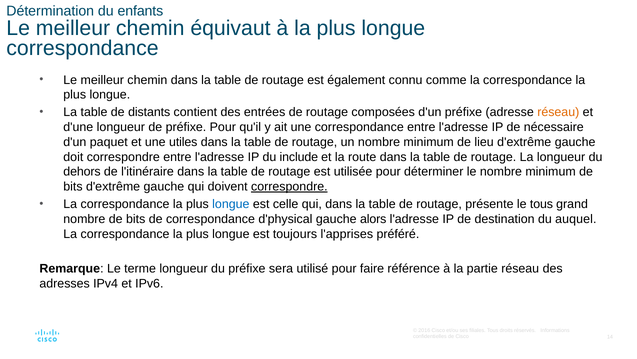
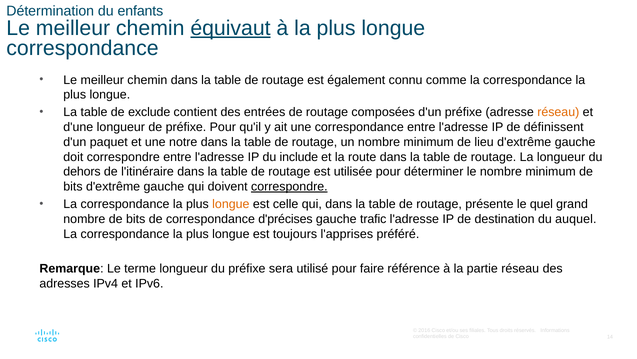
équivaut underline: none -> present (230, 28)
distants: distants -> exclude (149, 112)
nécessaire: nécessaire -> définissent (554, 127)
utiles: utiles -> notre (183, 142)
longue colour: blue -> orange (231, 204)
le tous: tous -> quel (541, 204)
d'physical: d'physical -> d'précises (285, 219)
alors: alors -> trafic (373, 219)
